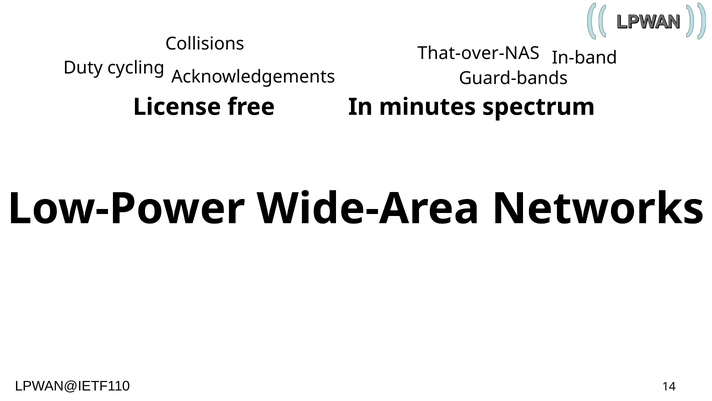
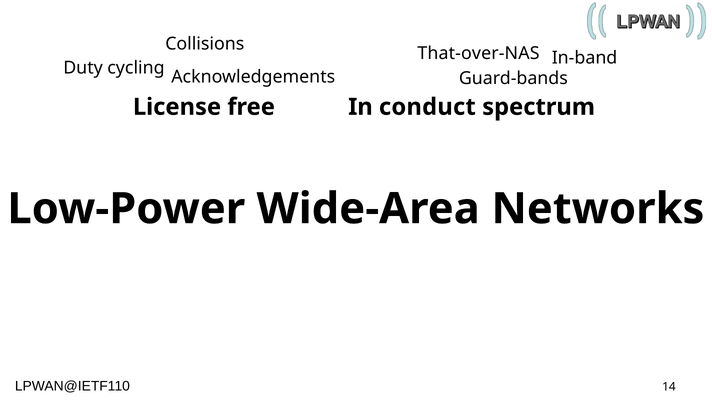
minutes: minutes -> conduct (427, 107)
